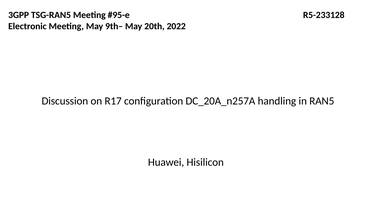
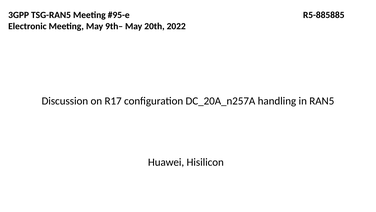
R5-233128: R5-233128 -> R5-885885 (324, 15)
